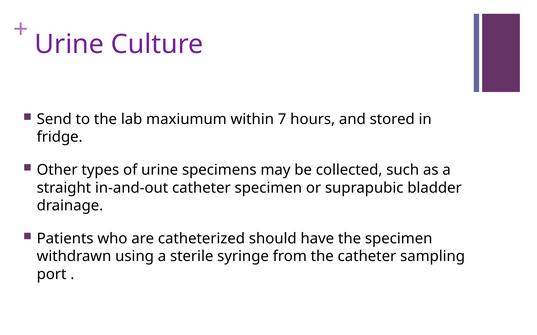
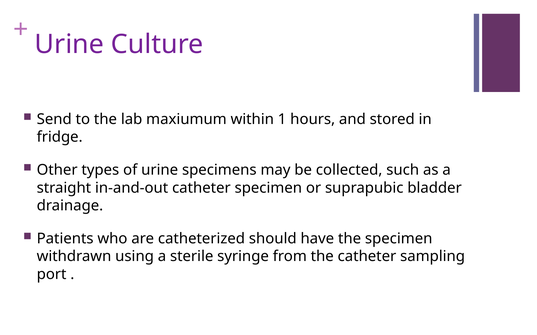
7: 7 -> 1 (282, 119)
